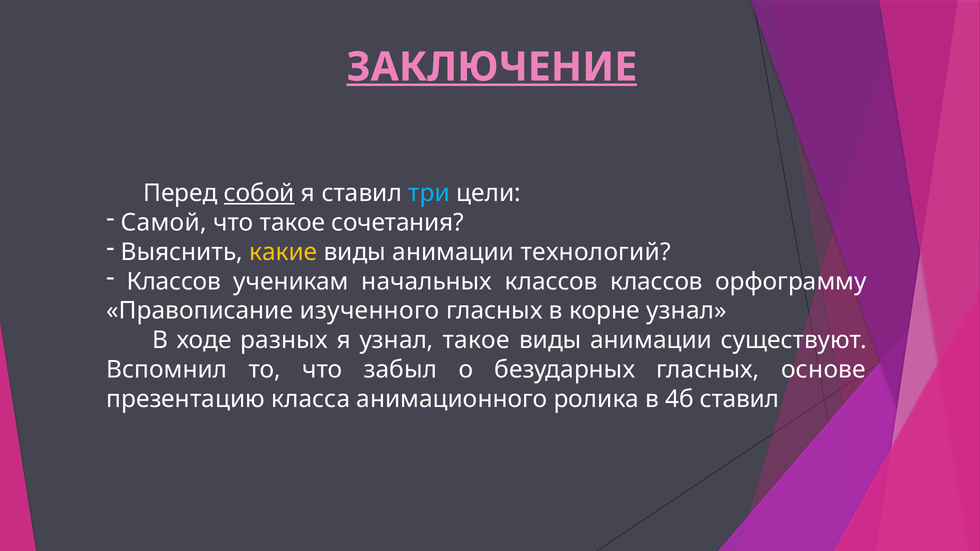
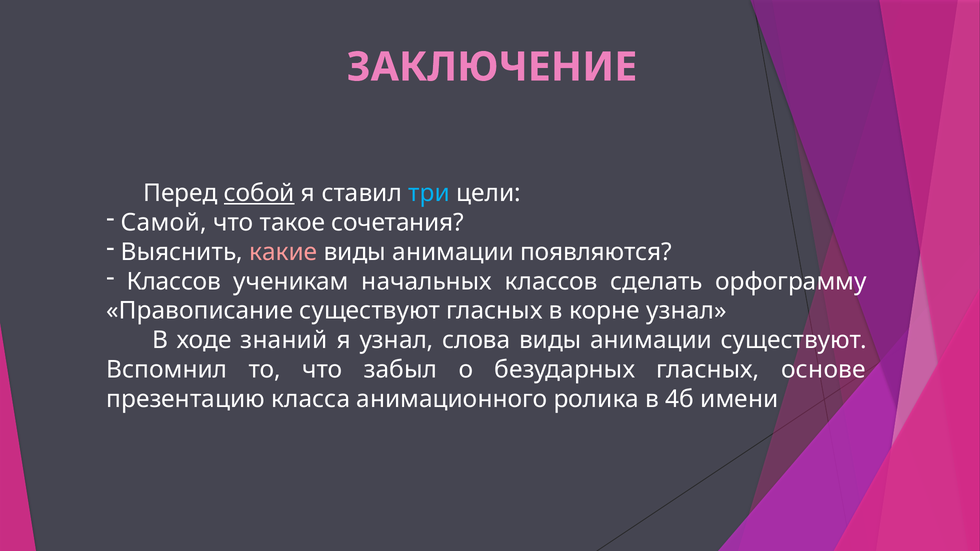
ЗАКЛЮЧЕНИЕ underline: present -> none (492, 67)
какие colour: yellow -> pink (283, 252)
технологий: технологий -> появляются (596, 252)
классов классов: классов -> сделать (657, 282)
Правописание изученного: изученного -> существуют (370, 311)
разных: разных -> знаний (284, 340)
узнал такое: такое -> слова (476, 340)
4б ставил: ставил -> имени (739, 399)
